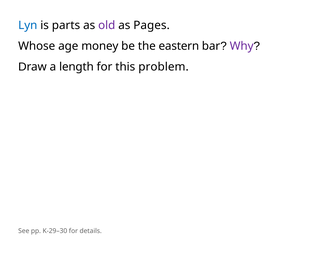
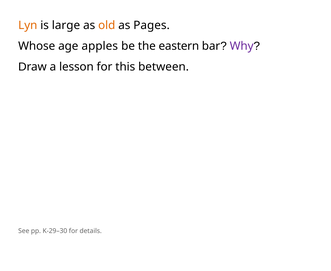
Lyn colour: blue -> orange (28, 25)
parts: parts -> large (66, 25)
old colour: purple -> orange (107, 25)
money: money -> apples (100, 46)
length: length -> lesson (76, 67)
problem: problem -> between (164, 67)
